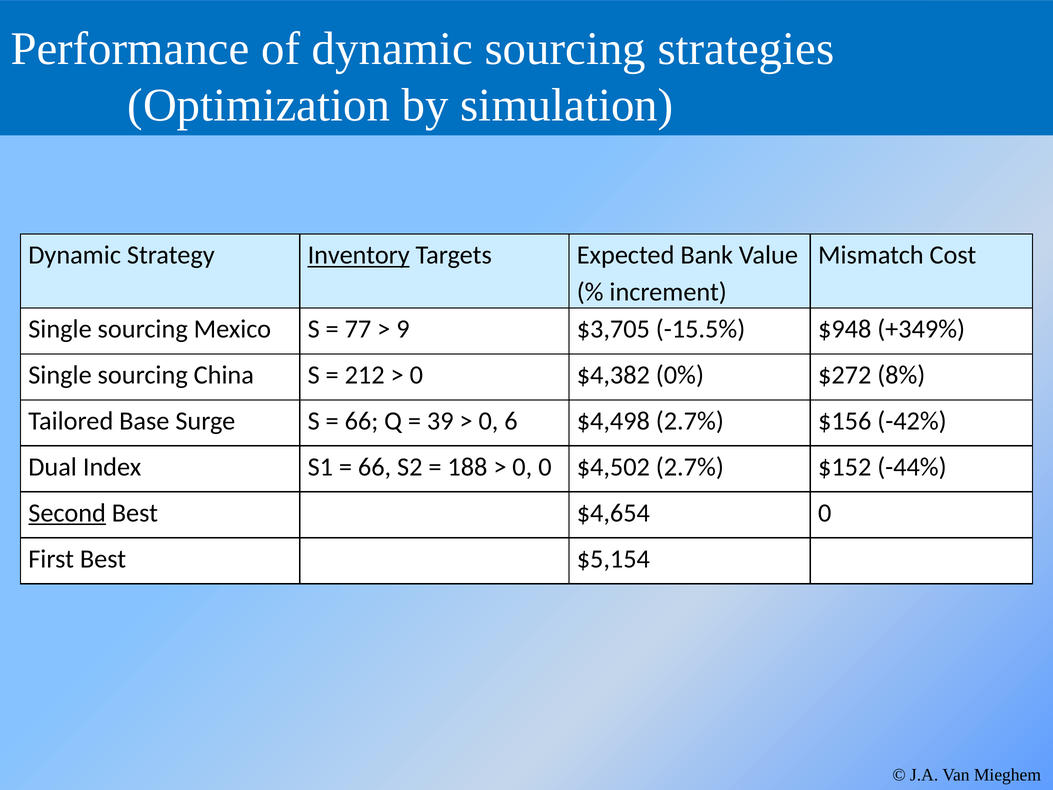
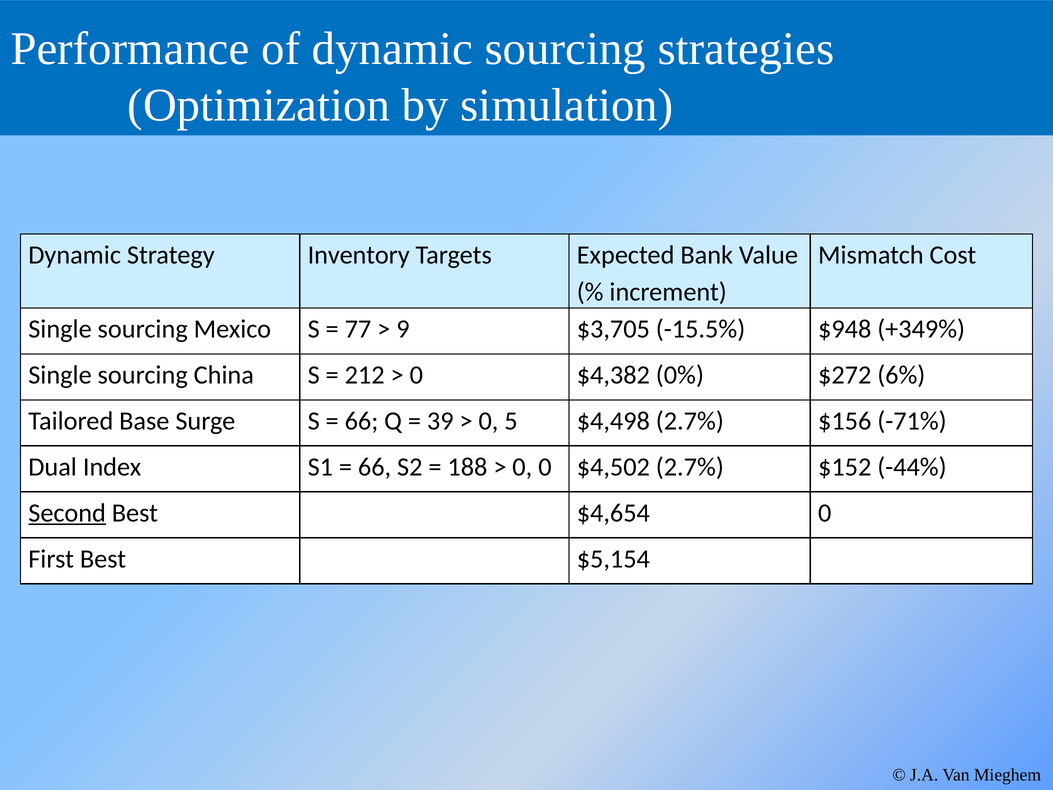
Inventory underline: present -> none (359, 255)
8%: 8% -> 6% (901, 375)
6: 6 -> 5 (511, 421)
-42%: -42% -> -71% (912, 421)
